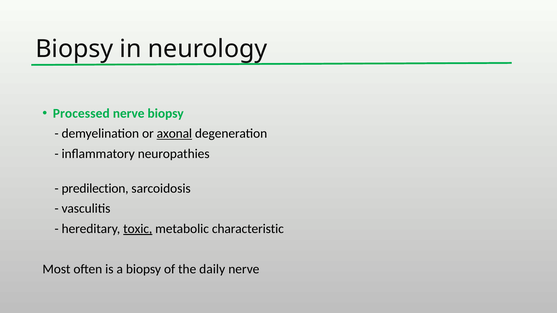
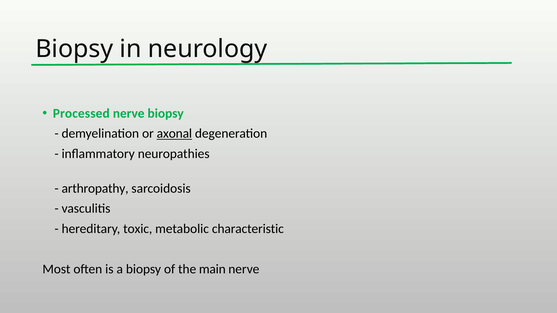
predilection: predilection -> arthropathy (95, 189)
toxic underline: present -> none (138, 229)
daily: daily -> main (212, 269)
